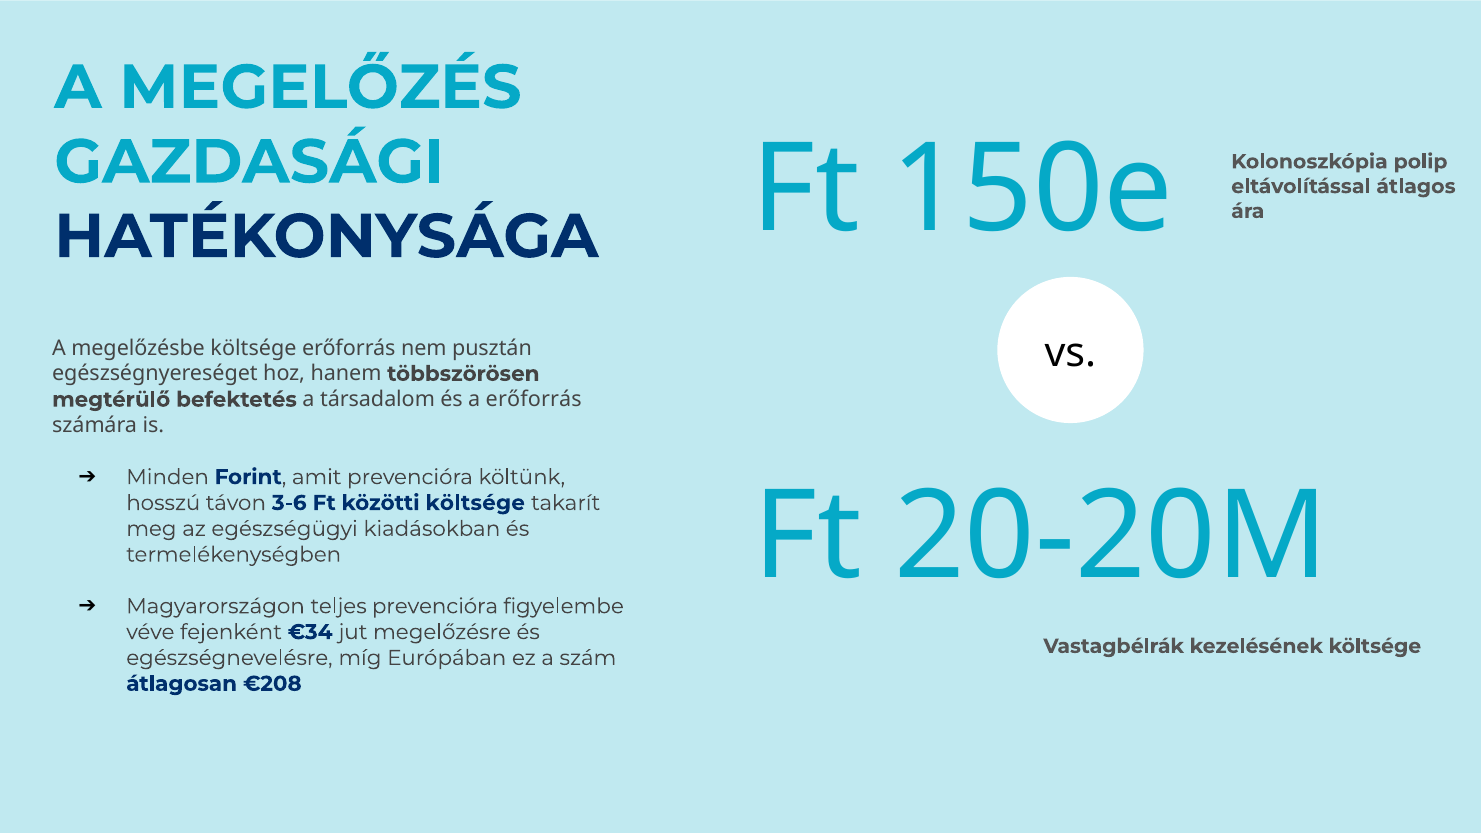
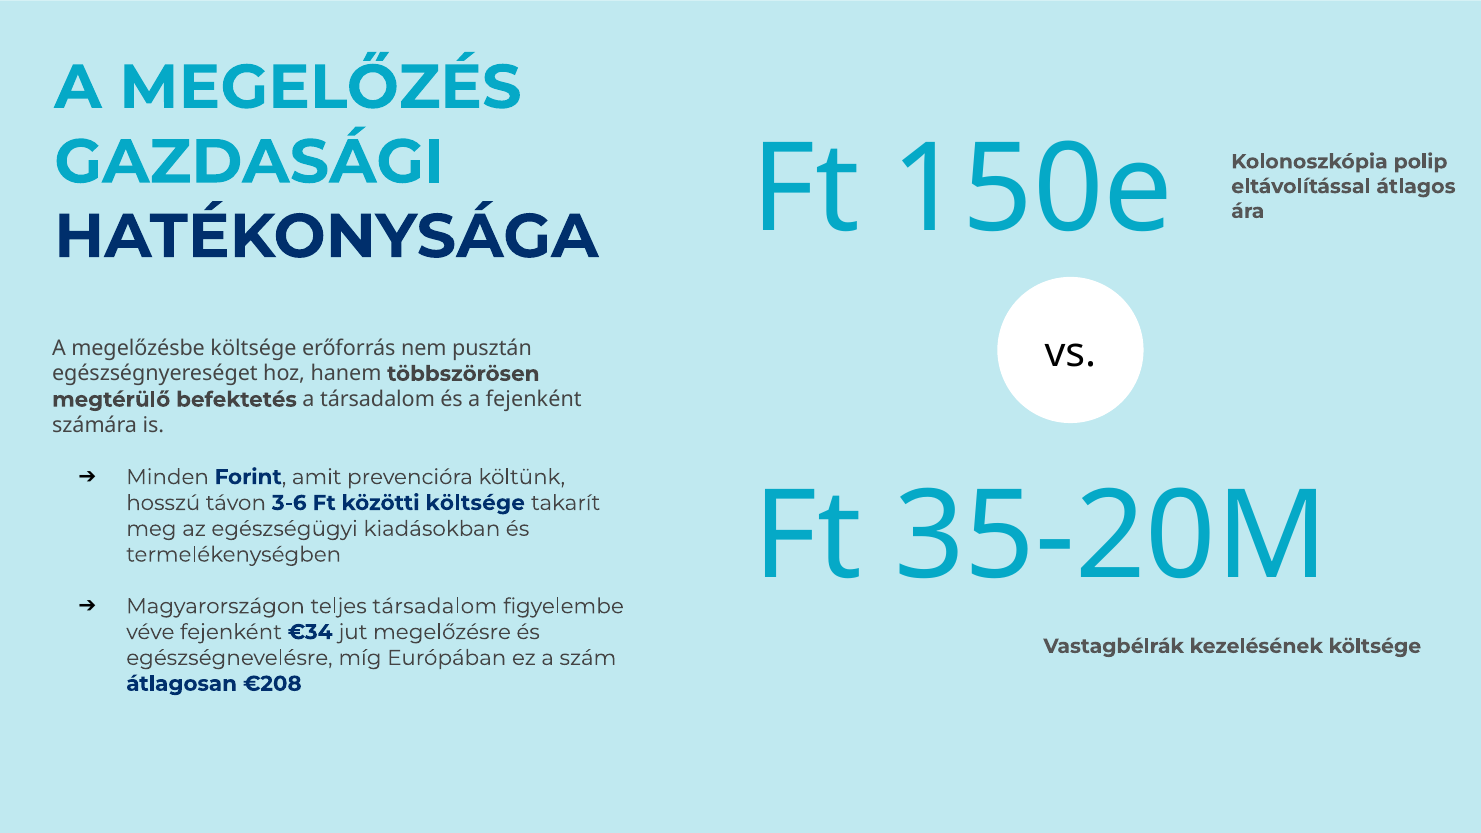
a erőforrás: erőforrás -> fejenként (534, 400)
20-20M: 20-20M -> 35-20M (1111, 537)
teljes prevencióra: prevencióra -> társadalom (435, 606)
